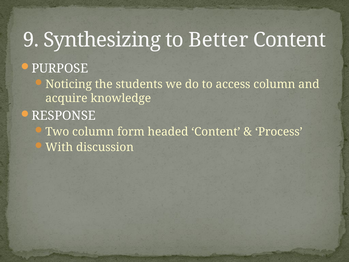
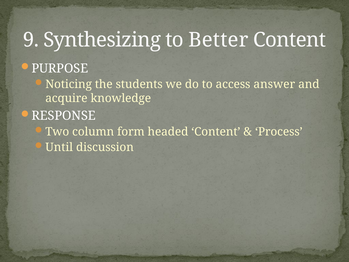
access column: column -> answer (274, 84)
With: With -> Until (59, 147)
